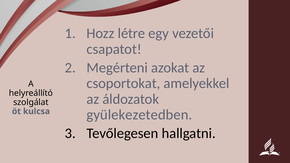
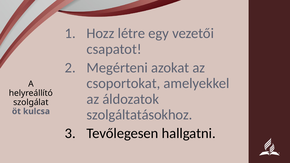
gyülekezetedben: gyülekezetedben -> szolgáltatásokhoz (139, 115)
